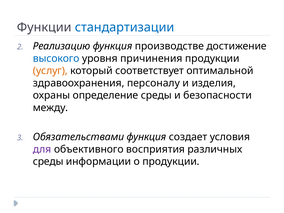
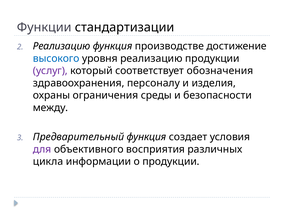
стандартизации colour: blue -> black (125, 27)
уровня причинения: причинения -> реализацию (151, 58)
услуг colour: orange -> purple (50, 71)
оптимальной: оптимальной -> обозначения (220, 71)
определение: определение -> ограничения (105, 95)
Обязательствами: Обязательствами -> Предварительный (79, 137)
среды: среды -> цикла (48, 162)
